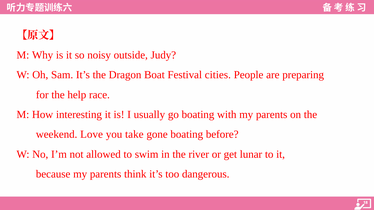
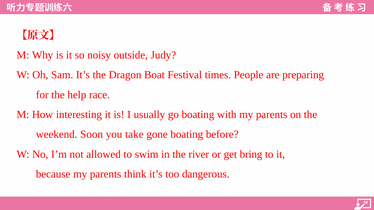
cities: cities -> times (218, 75)
Love: Love -> Soon (92, 135)
lunar: lunar -> bring (251, 154)
